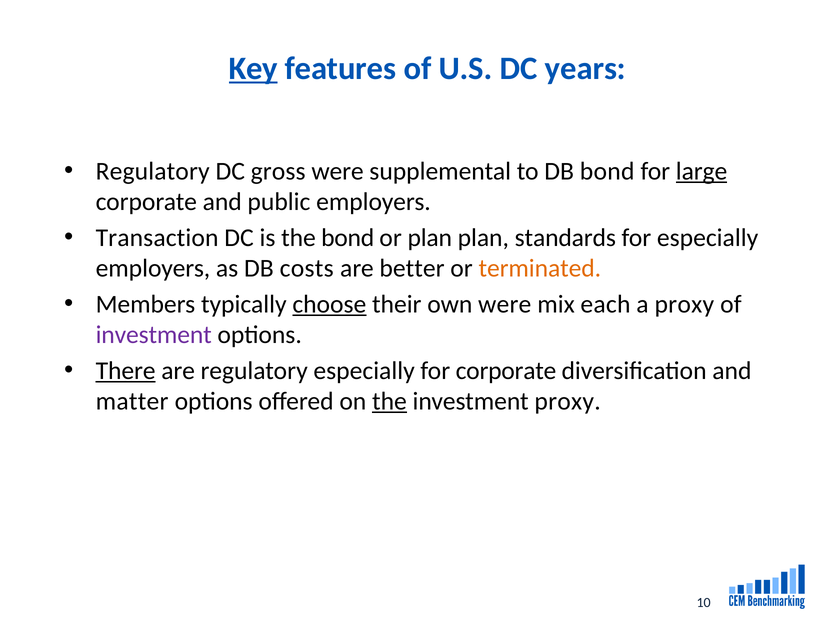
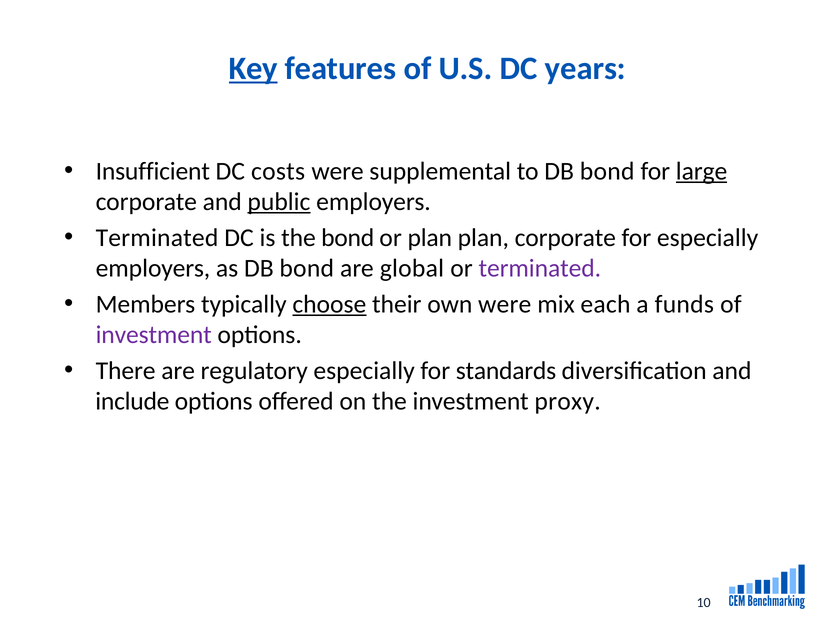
Regulatory: Regulatory -> Insufficient (153, 171)
gross: gross -> costs (278, 171)
public underline: none -> present (279, 202)
Transaction: Transaction -> Terminated (157, 238)
plan standards: standards -> corporate (565, 238)
as DB costs: costs -> bond (307, 268)
better: better -> global (412, 268)
terminated colour: orange -> purple (540, 268)
a proxy: proxy -> funds (684, 304)
There underline: present -> none (126, 371)
for corporate: corporate -> standards (506, 371)
matter: matter -> include (132, 402)
the underline: present -> none (389, 402)
